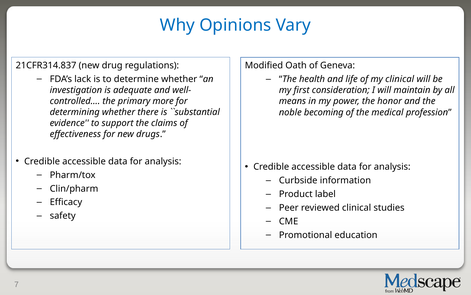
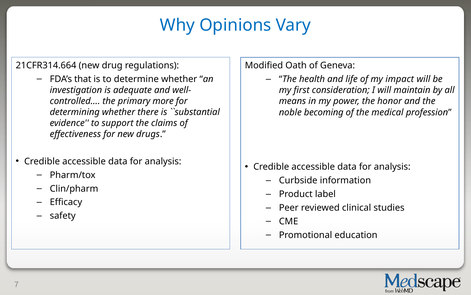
21CFR314.837: 21CFR314.837 -> 21CFR314.664 (46, 65)
lack: lack -> that (83, 79)
my clinical: clinical -> impact (400, 79)
